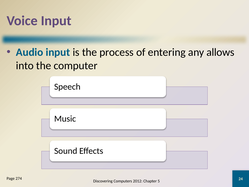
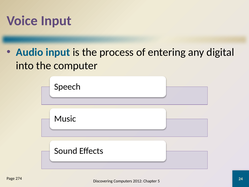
allows: allows -> digital (220, 52)
